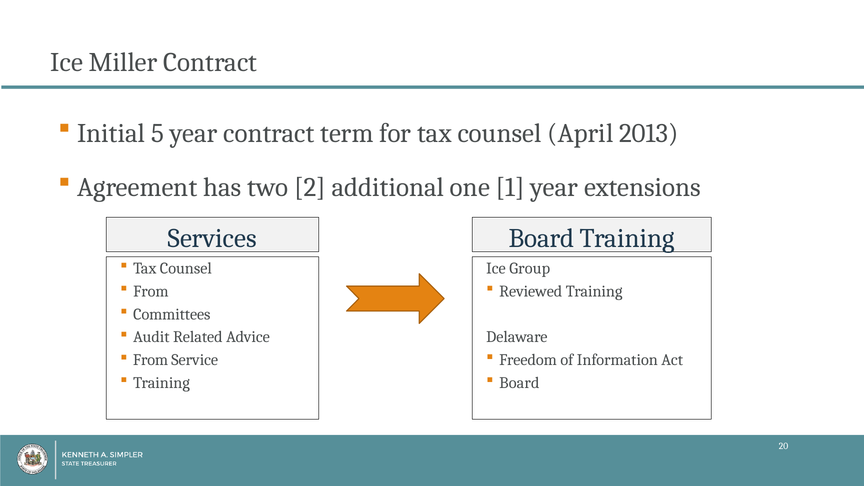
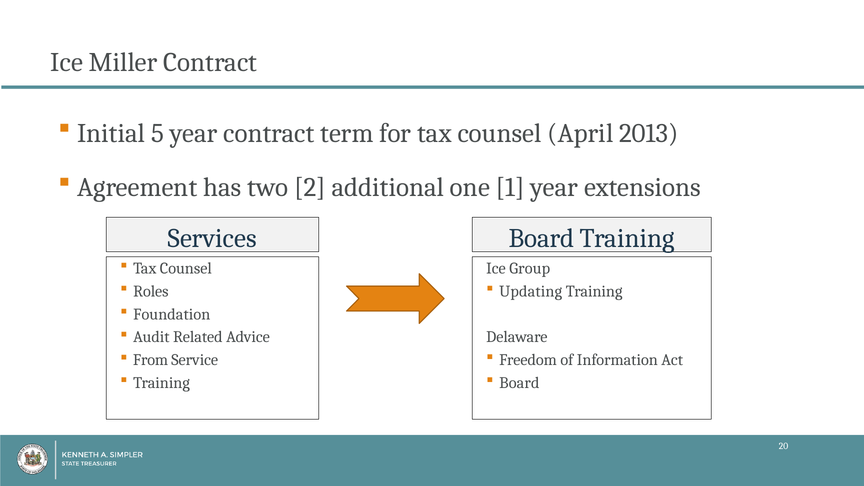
From: From -> Roles (151, 291)
Reviewed: Reviewed -> Updating (531, 291)
Committees: Committees -> Foundation (172, 314)
